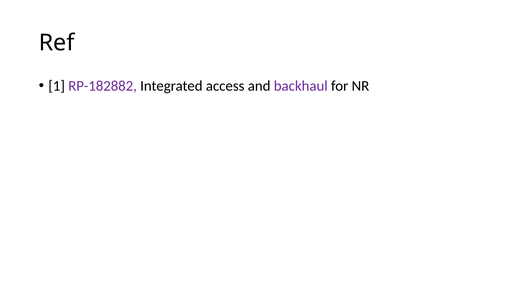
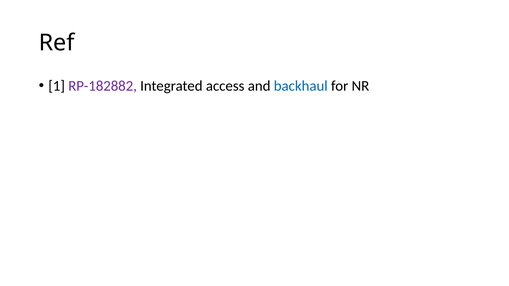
backhaul colour: purple -> blue (301, 86)
